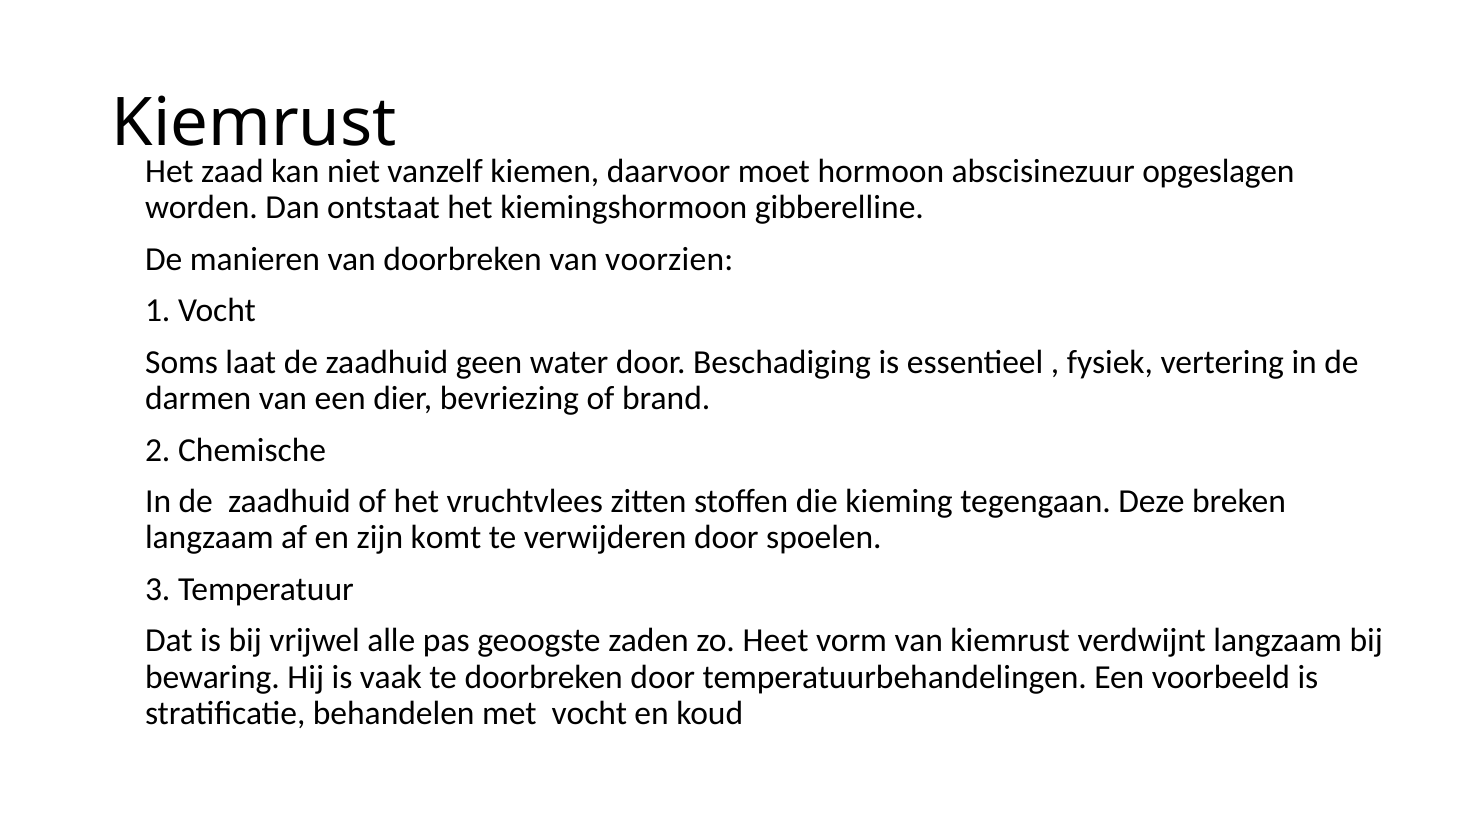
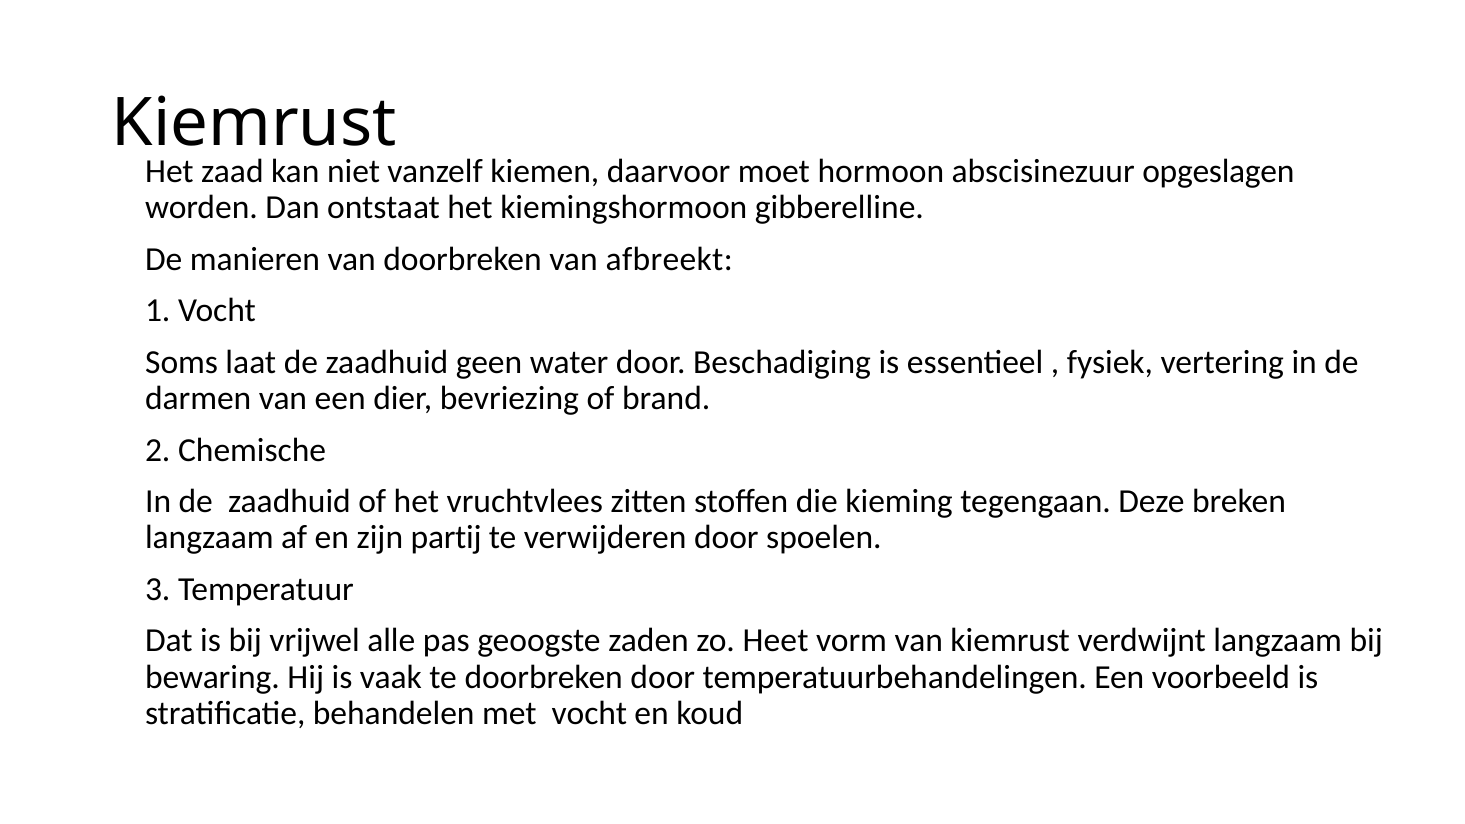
voorzien: voorzien -> afbreekt (669, 259)
komt: komt -> partij (446, 538)
